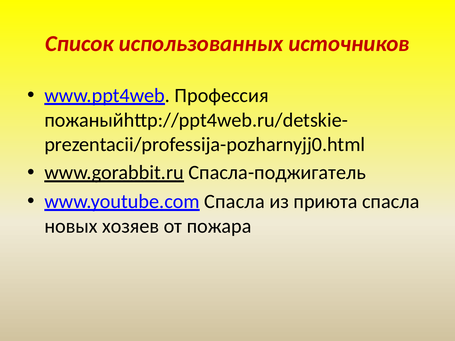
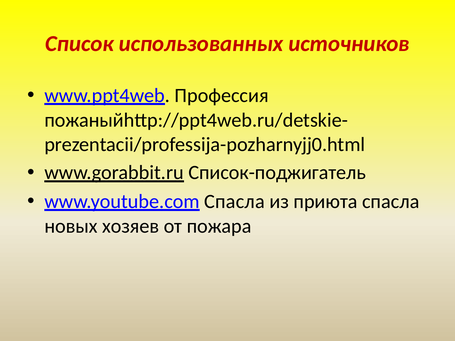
Спасла-поджигатель: Спасла-поджигатель -> Список-поджигатель (277, 173)
